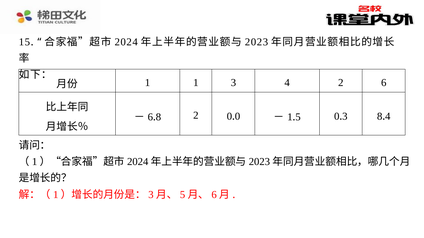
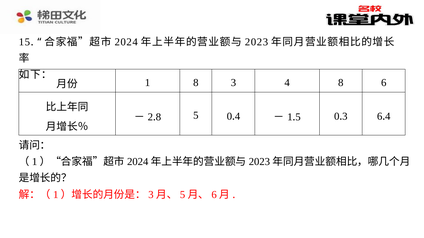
1 1: 1 -> 8 (196, 83)
4 2: 2 -> 8 (341, 83)
6: 6 -> 2 (150, 117)
2: 2 -> 5 (196, 116)
0: 0 -> 4 (238, 117)
3 8: 8 -> 6 (380, 117)
